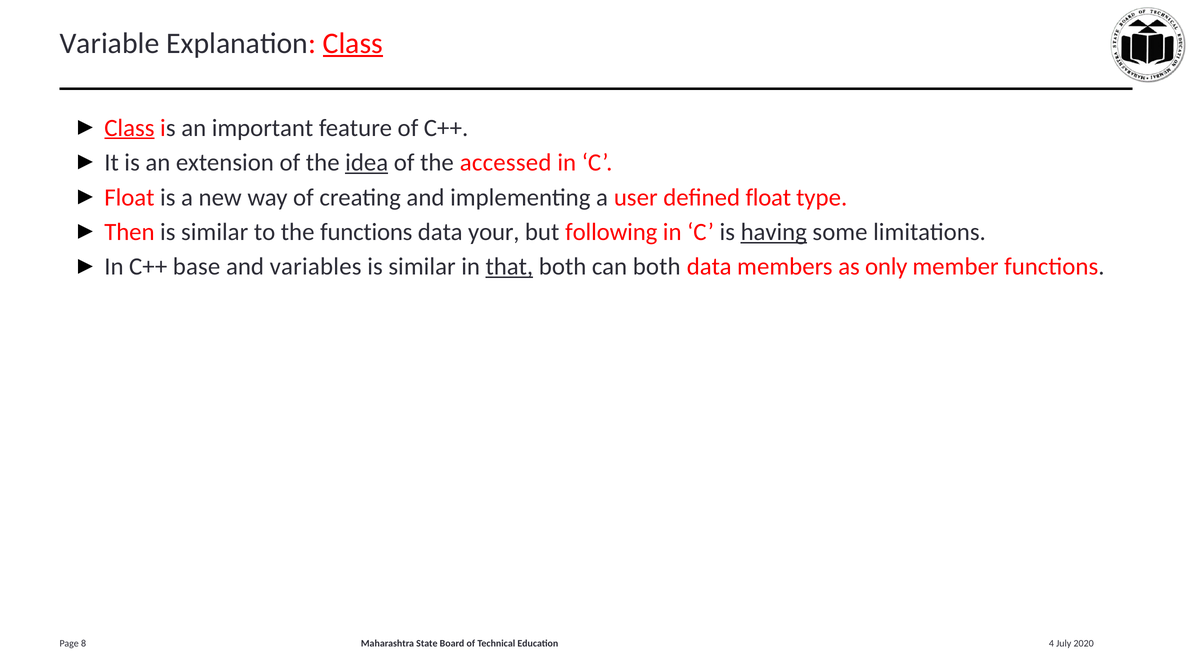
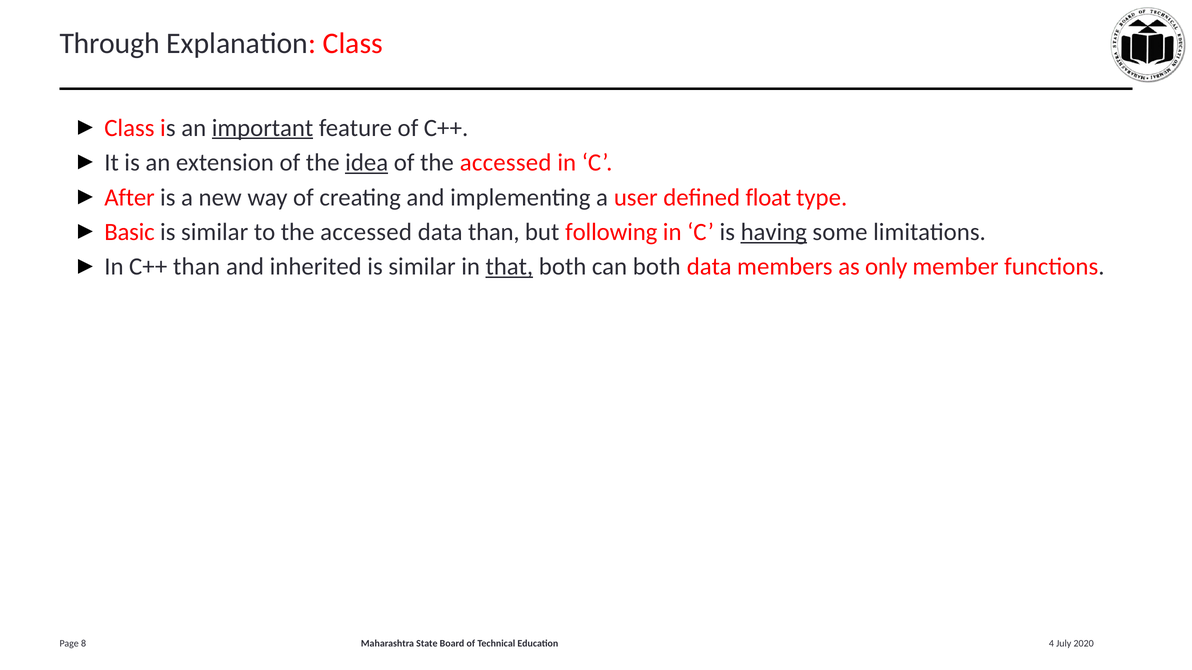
Variable: Variable -> Through (110, 43)
Class underline: present -> none (353, 43)
Class underline: present -> none (129, 128)
important underline: none -> present (263, 128)
Float: Float -> After (129, 197)
Then: Then -> Basic (129, 232)
to the functions: functions -> accessed (366, 232)
data your: your -> than (494, 232)
C++ base: base -> than (197, 267)
variables: variables -> inherited (316, 267)
